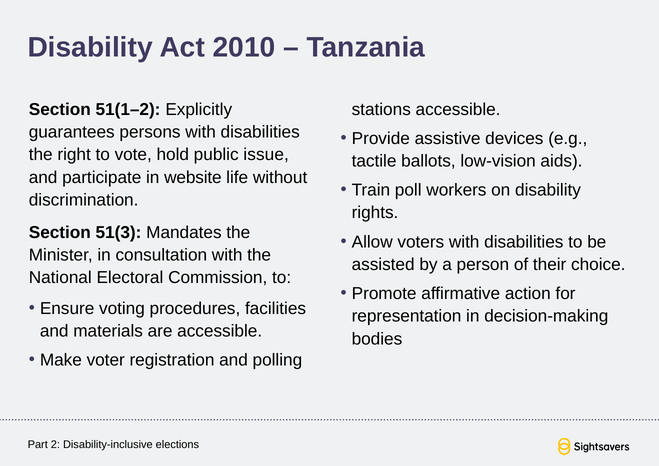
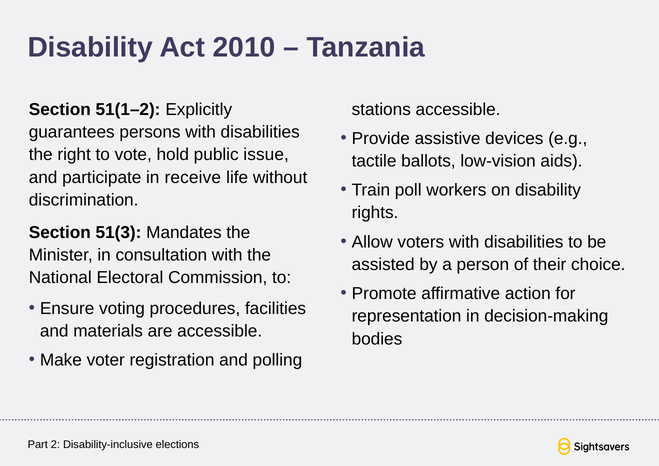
website: website -> receive (193, 178)
